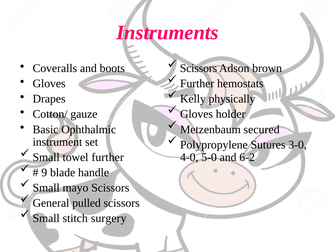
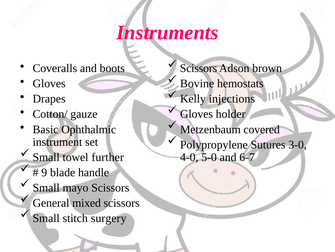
Further: Further -> Bovine (197, 83)
physically: physically -> injections (232, 99)
secured: secured -> covered (262, 129)
6-2: 6-2 -> 6-7 (247, 157)
pulled: pulled -> mixed (87, 203)
